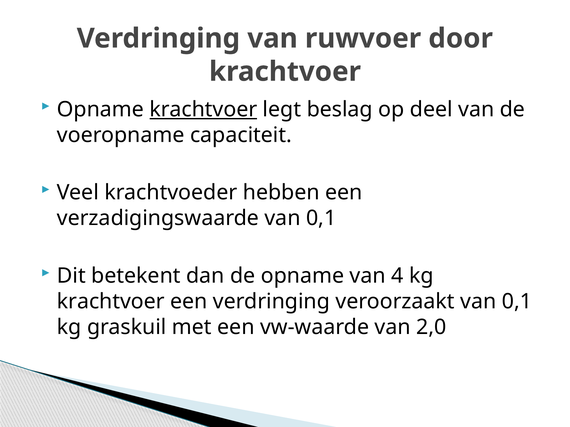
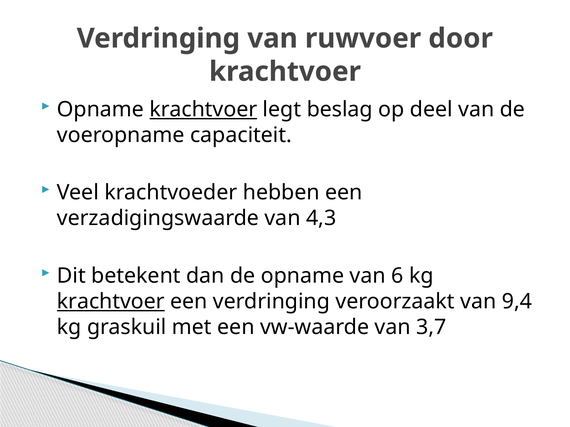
verzadigingswaarde van 0,1: 0,1 -> 4,3 (321, 218)
4: 4 -> 6 (397, 276)
krachtvoer underline: none -> present (111, 302)
veroorzaakt van 0,1: 0,1 -> 9,4 (517, 302)
2,0: 2,0 -> 3,7 (431, 328)
